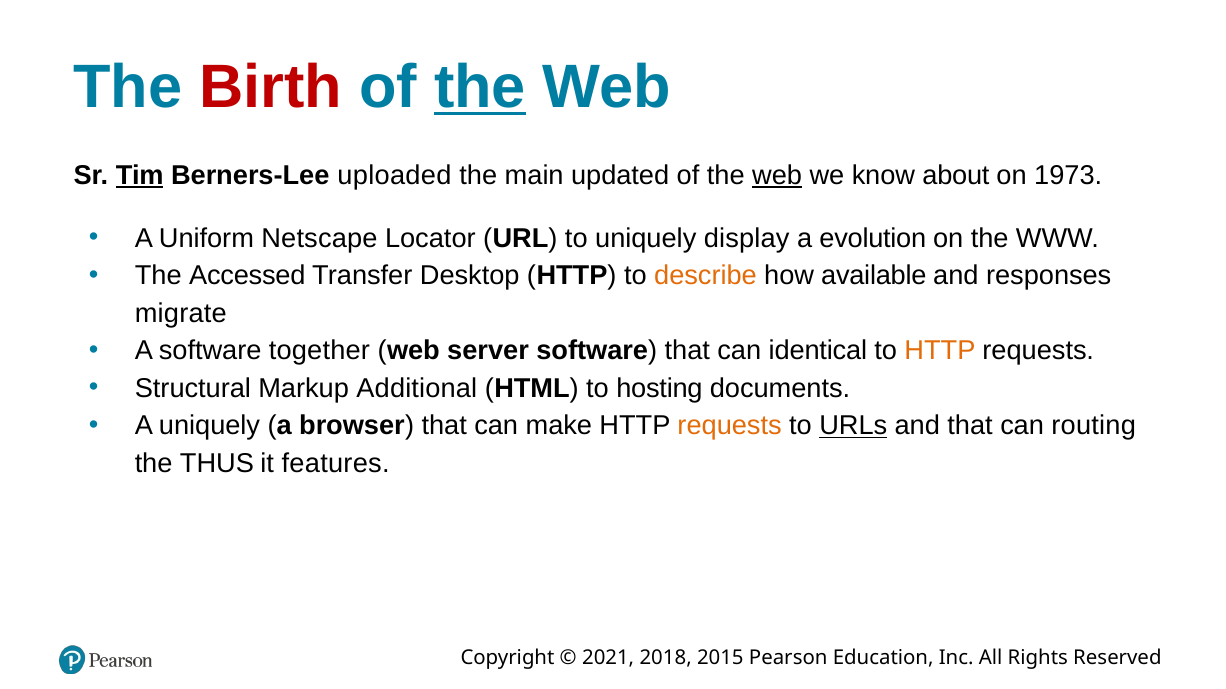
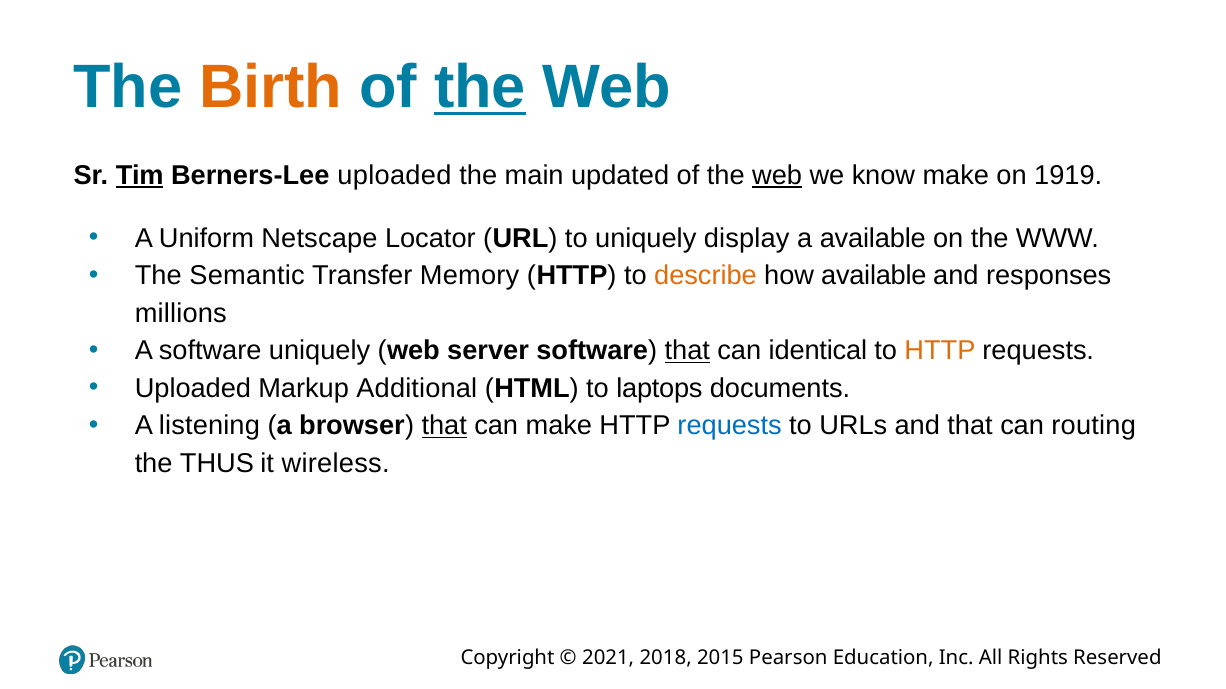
Birth colour: red -> orange (271, 87)
know about: about -> make (956, 175)
1973: 1973 -> 1919 (1068, 175)
a evolution: evolution -> available (873, 239)
Accessed: Accessed -> Semantic (247, 276)
Desktop: Desktop -> Memory (470, 276)
migrate: migrate -> millions (181, 314)
software together: together -> uniquely (320, 351)
that underline: none -> present (687, 351)
Structural: Structural -> Uploaded (193, 389)
hosting: hosting -> laptops (659, 389)
A uniquely: uniquely -> listening (209, 426)
that underline: none -> present (444, 426)
requests colour: orange -> blue (730, 426)
URLs underline: present -> none (853, 426)
features: features -> wireless (336, 464)
